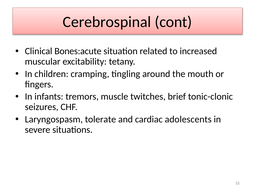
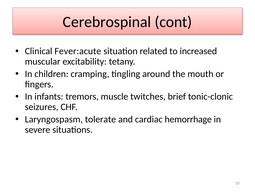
Bones:acute: Bones:acute -> Fever:acute (78, 51)
adolescents: adolescents -> hemorrhage (188, 119)
